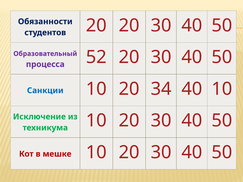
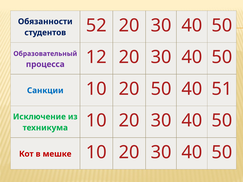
студентов 20: 20 -> 52 (96, 25)
52: 52 -> 12 (96, 57)
20 34: 34 -> 50 (161, 89)
40 10: 10 -> 51 (222, 89)
